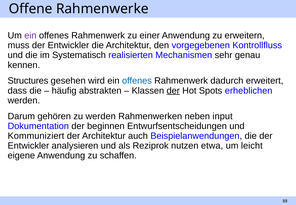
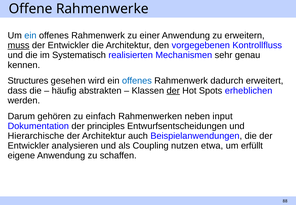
ein colour: purple -> blue (30, 36)
muss underline: none -> present (19, 45)
zu werden: werden -> einfach (101, 116)
beginnen: beginnen -> principles (106, 126)
Kommuniziert: Kommuniziert -> Hierarchische (36, 136)
Reziprok: Reziprok -> Coupling (151, 146)
leicht: leicht -> erfüllt (252, 146)
